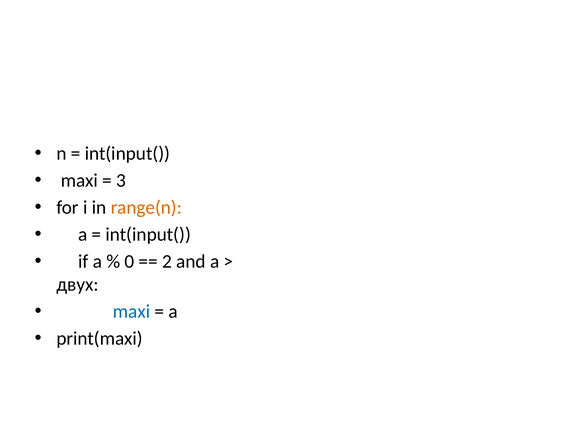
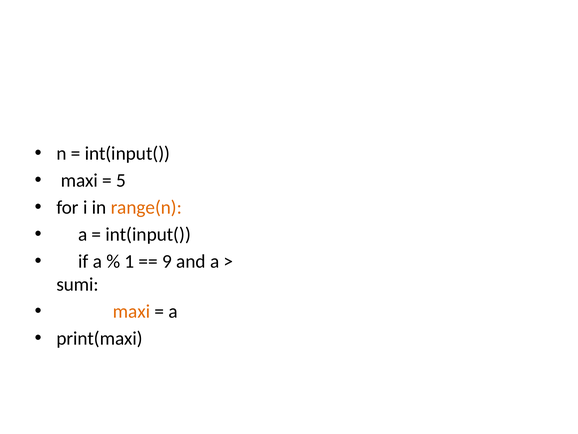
3: 3 -> 5 (121, 180)
0: 0 -> 1 (129, 261)
2: 2 -> 9 (167, 261)
двух: двух -> sumi (78, 284)
maxi colour: blue -> orange (132, 311)
